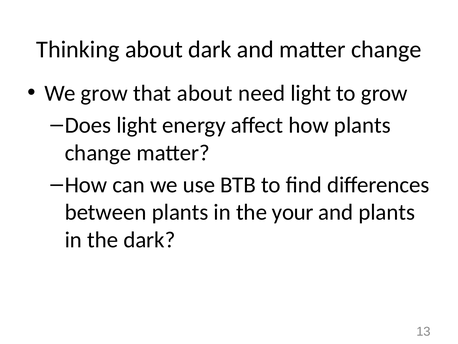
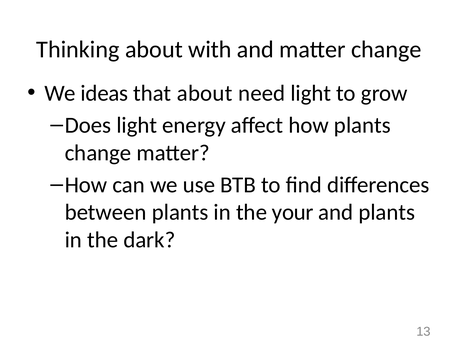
about dark: dark -> with (210, 49)
We grow: grow -> ideas (104, 93)
